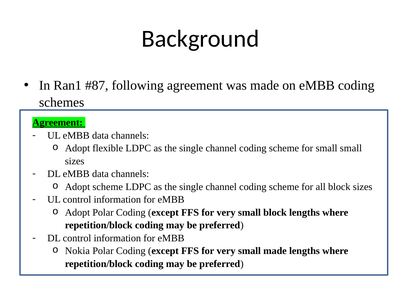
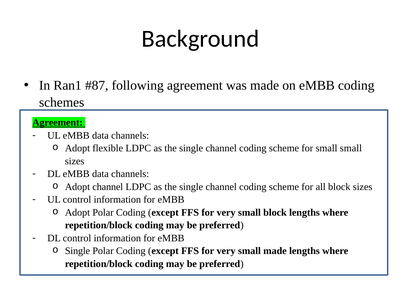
Adopt scheme: scheme -> channel (108, 187)
Nokia: Nokia -> Single (77, 252)
